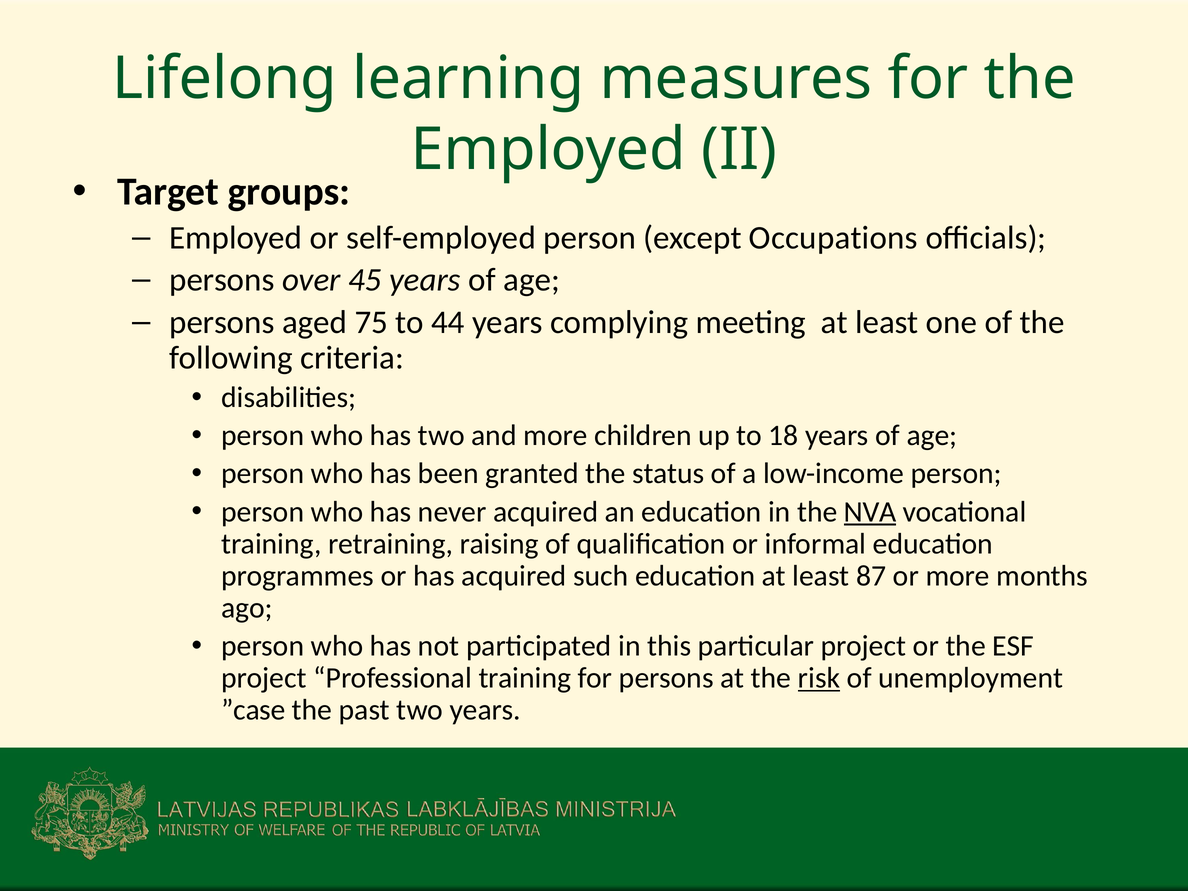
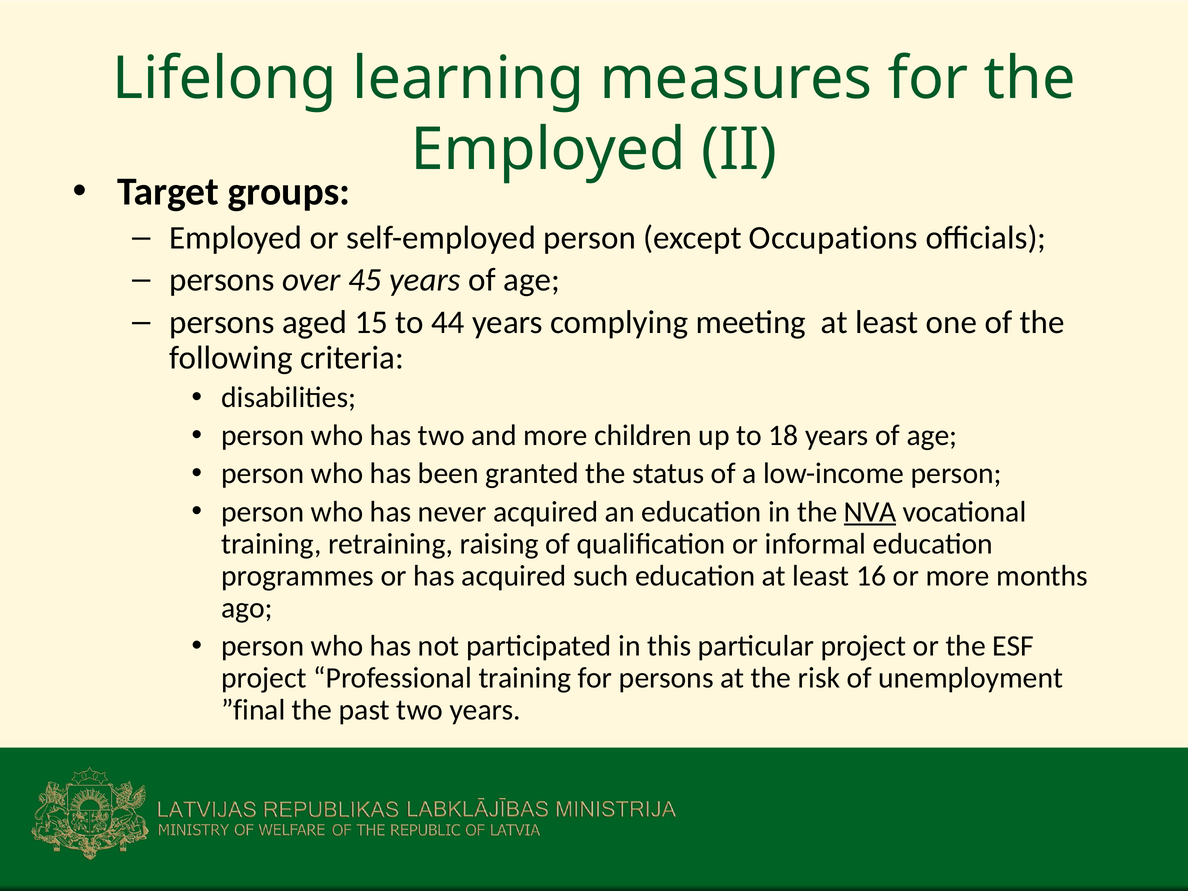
75: 75 -> 15 (371, 322)
87: 87 -> 16 (871, 576)
risk underline: present -> none (819, 678)
”case: ”case -> ”final (253, 710)
